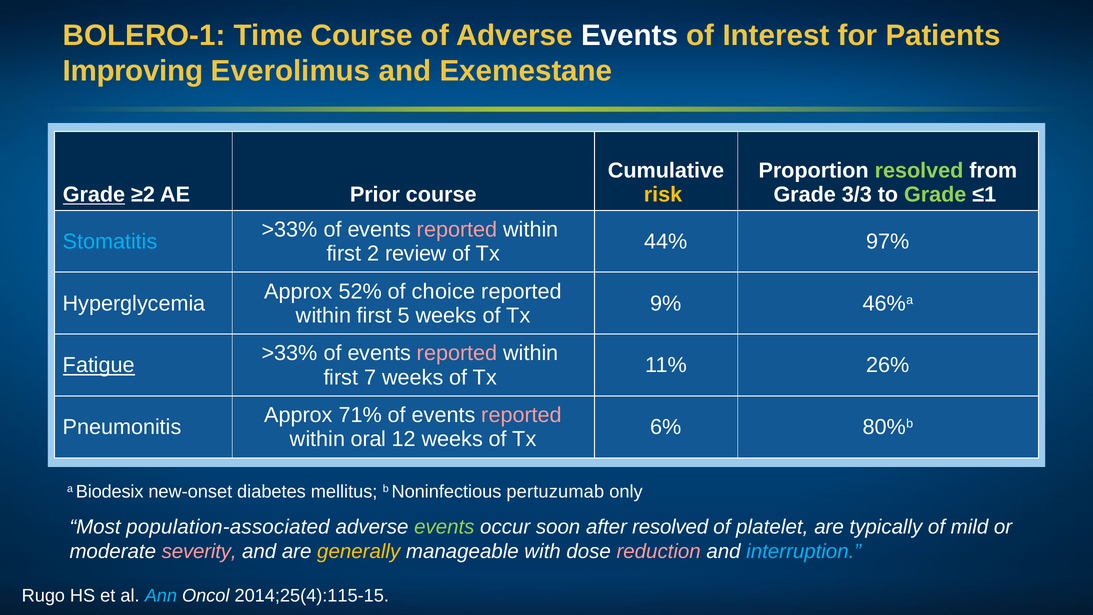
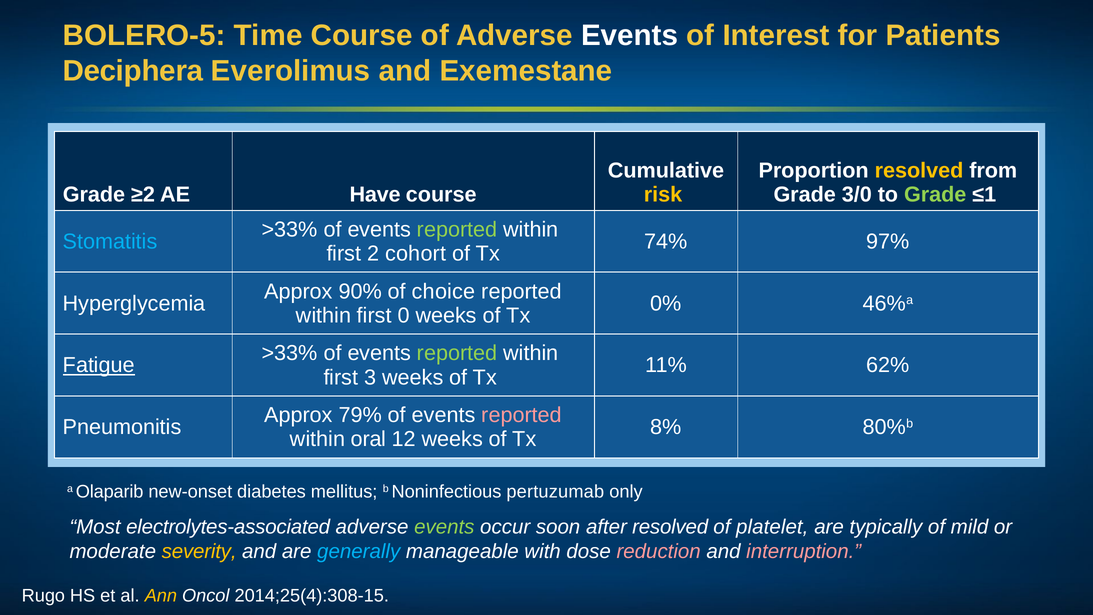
BOLERO-1: BOLERO-1 -> BOLERO-5 (144, 36)
Improving: Improving -> Deciphera (133, 71)
resolved colour: light green -> yellow (919, 170)
Grade underline: present -> none (94, 195)
Prior: Prior -> Have (375, 195)
3/3: 3/3 -> 3/0 (857, 195)
reported colour: pink -> light green (457, 230)
44%: 44% -> 74% (666, 242)
review: review -> cohort (416, 254)
52%: 52% -> 90% (360, 291)
9%: 9% -> 0% (666, 303)
5: 5 -> 0 (404, 315)
reported colour: pink -> light green (457, 353)
26%: 26% -> 62% (888, 365)
7: 7 -> 3 (370, 377)
71%: 71% -> 79% (360, 415)
6%: 6% -> 8% (666, 427)
Biodesix: Biodesix -> Olaparib (110, 491)
population-associated: population-associated -> electrolytes-associated (228, 527)
severity colour: pink -> yellow (199, 551)
generally colour: yellow -> light blue (359, 551)
interruption colour: light blue -> pink (804, 551)
Ann colour: light blue -> yellow (161, 595)
2014;25(4):115-15: 2014;25(4):115-15 -> 2014;25(4):308-15 (312, 595)
